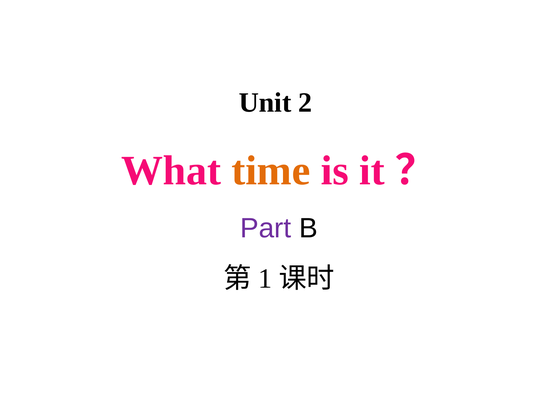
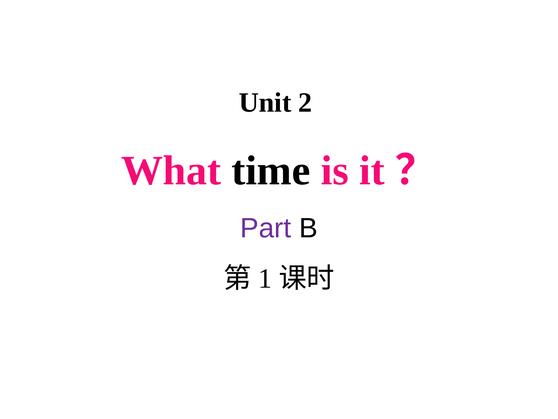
time colour: orange -> black (271, 170)
